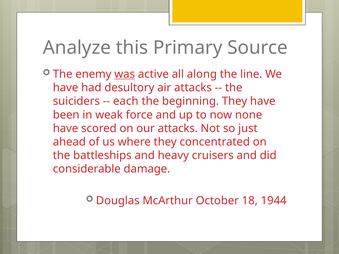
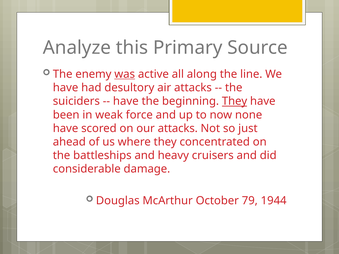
each: each -> have (126, 101)
They underline: none -> present (235, 101)
18: 18 -> 79 (250, 201)
